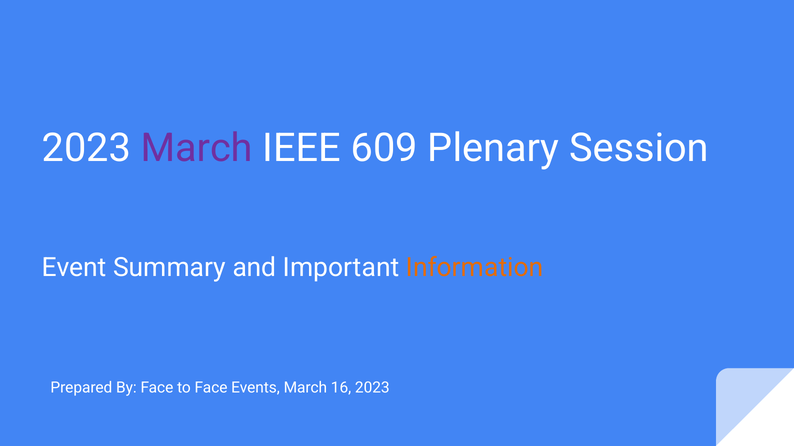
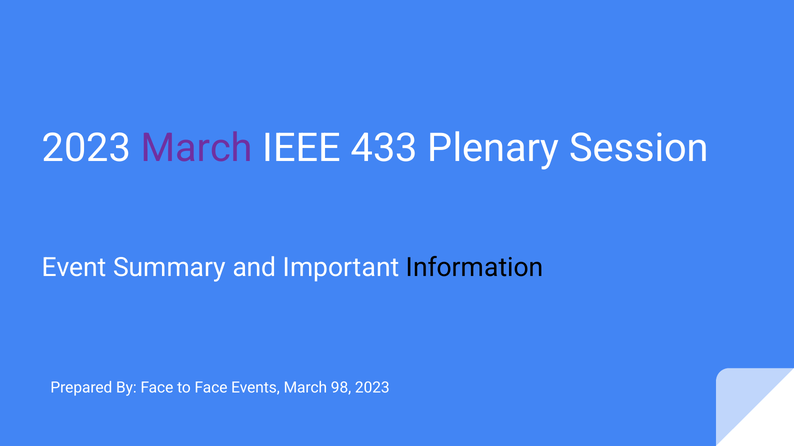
609: 609 -> 433 (384, 149)
Information colour: orange -> black (475, 268)
16: 16 -> 98 (341, 388)
